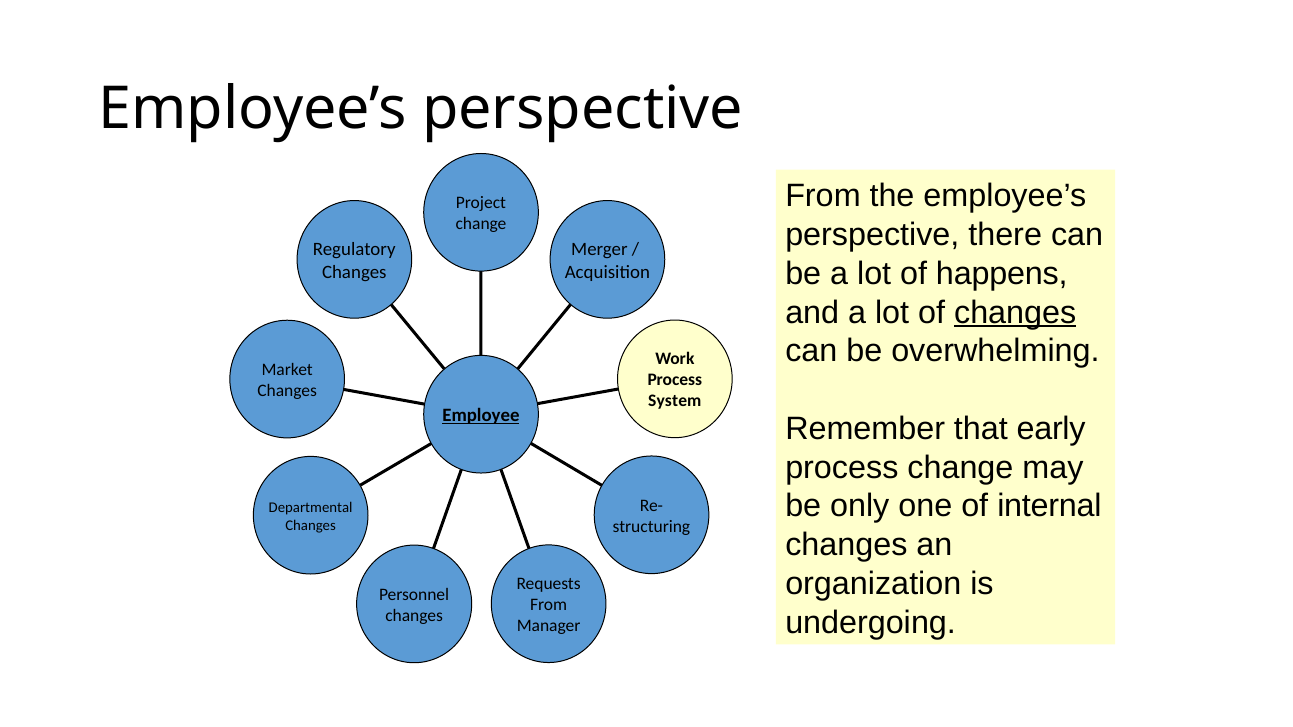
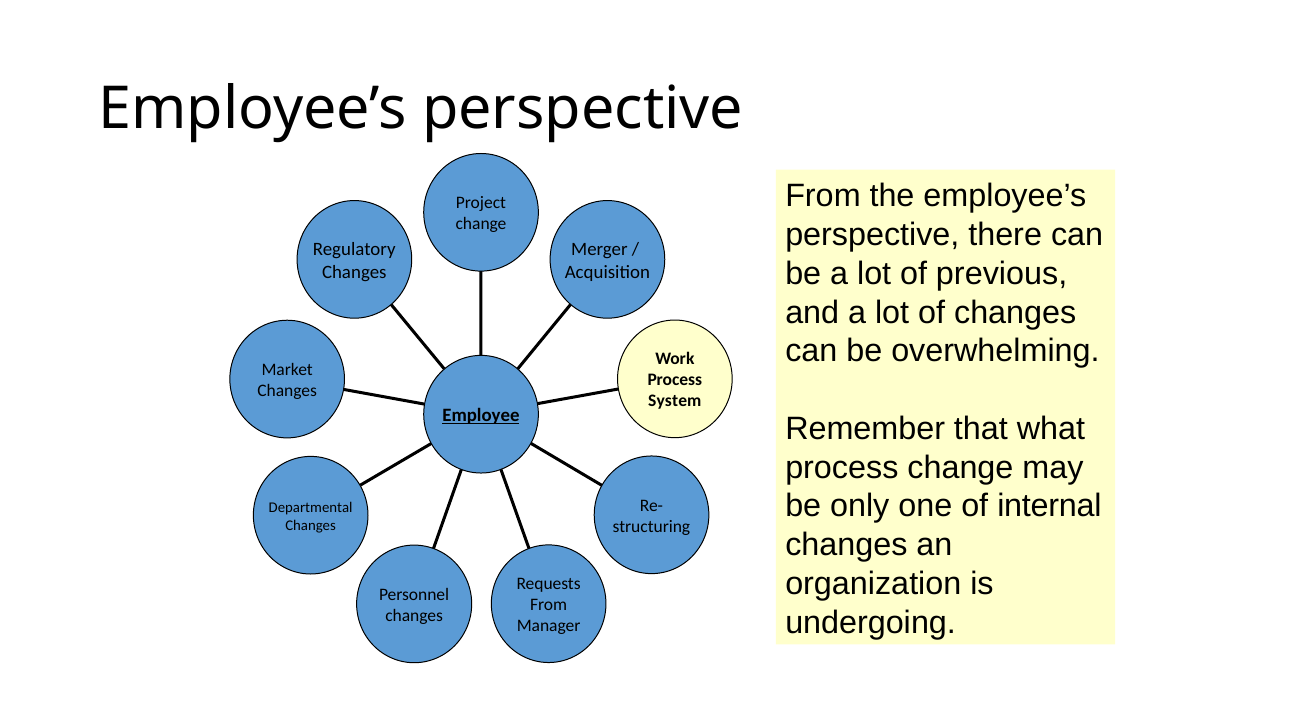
happens: happens -> previous (1002, 274)
changes underline: present -> none (1015, 312)
early: early -> what (1051, 429)
